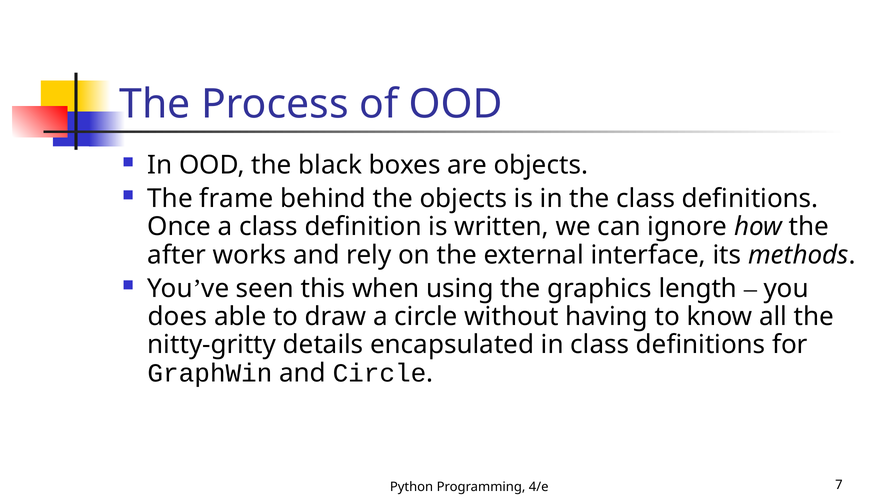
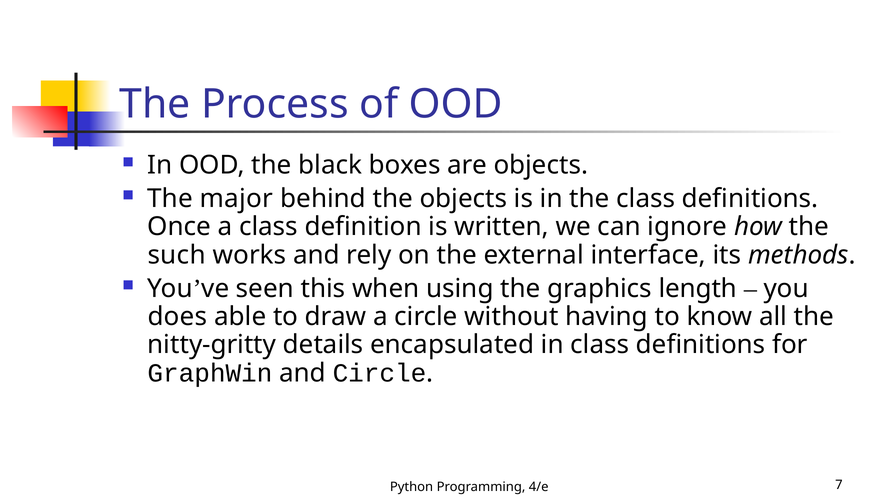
frame: frame -> major (236, 199)
after: after -> such (177, 255)
